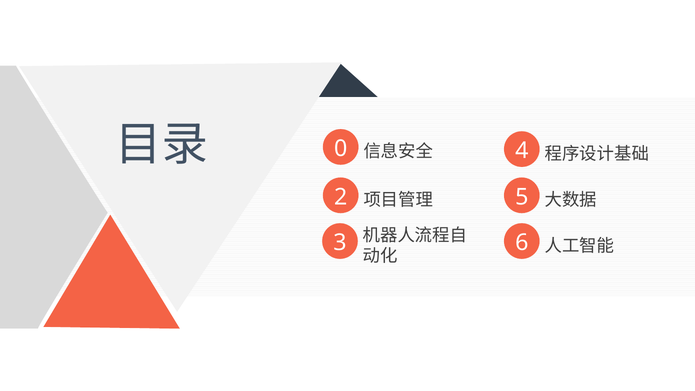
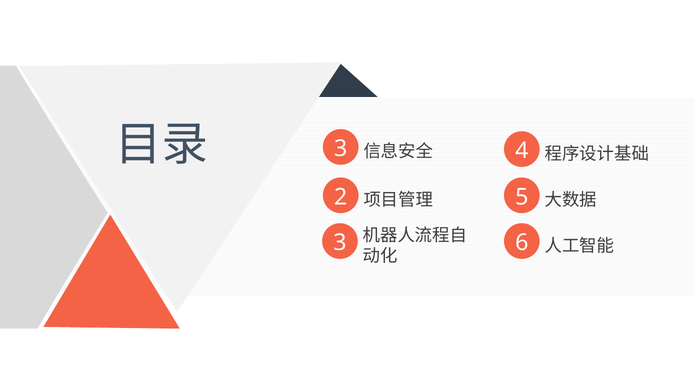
0: 0 -> 3 (341, 149)
